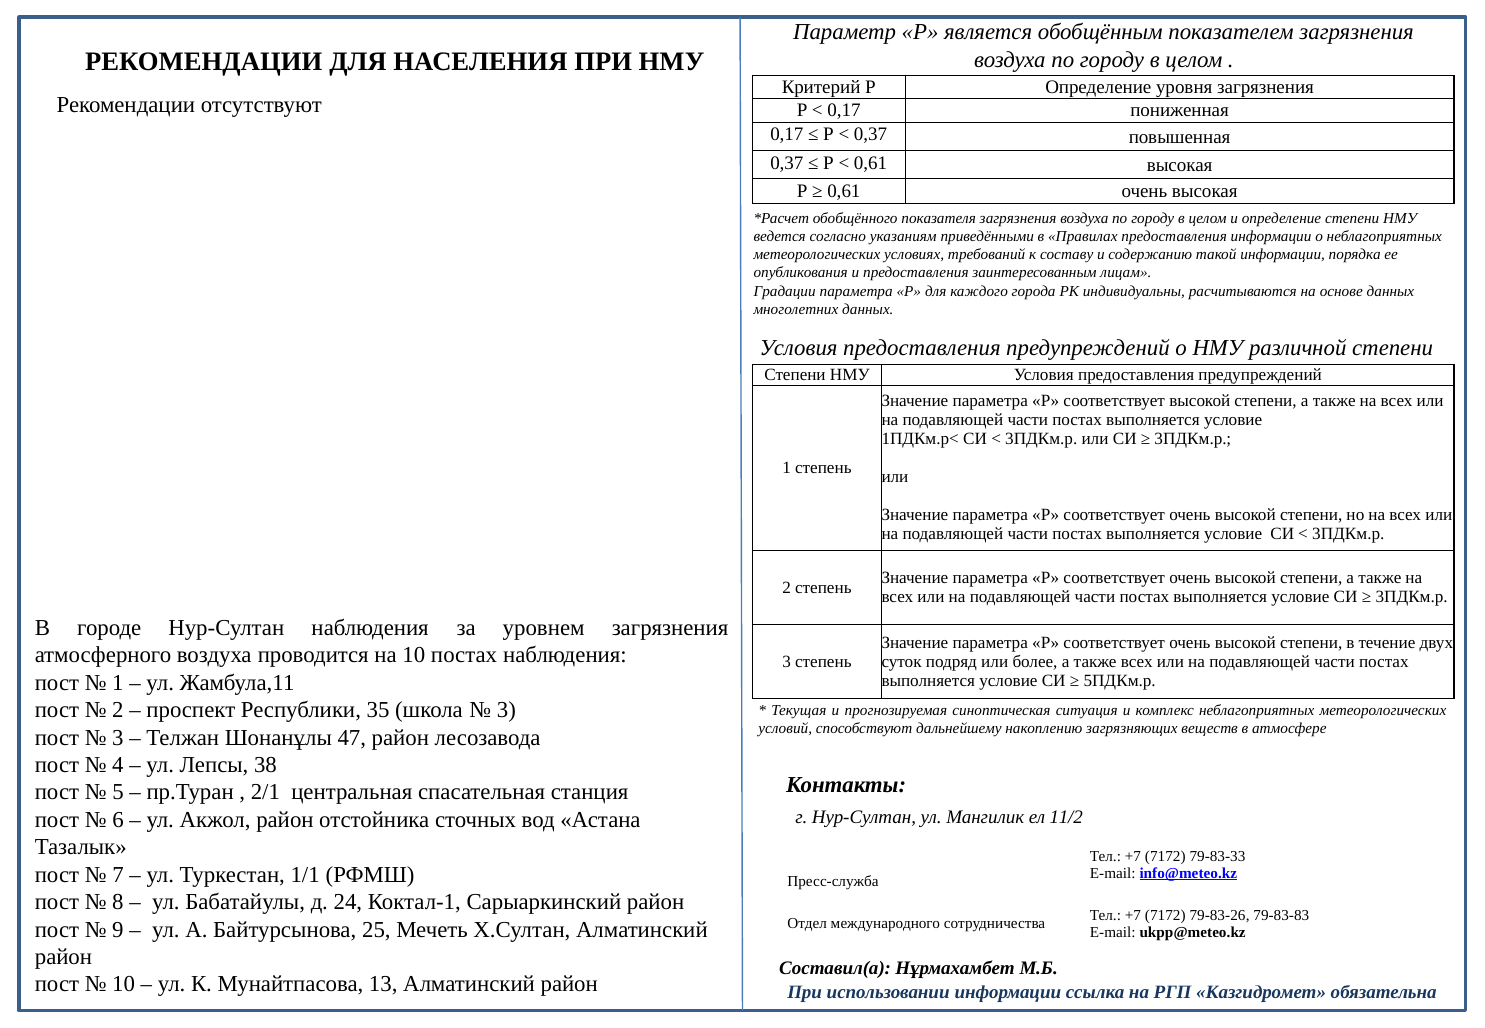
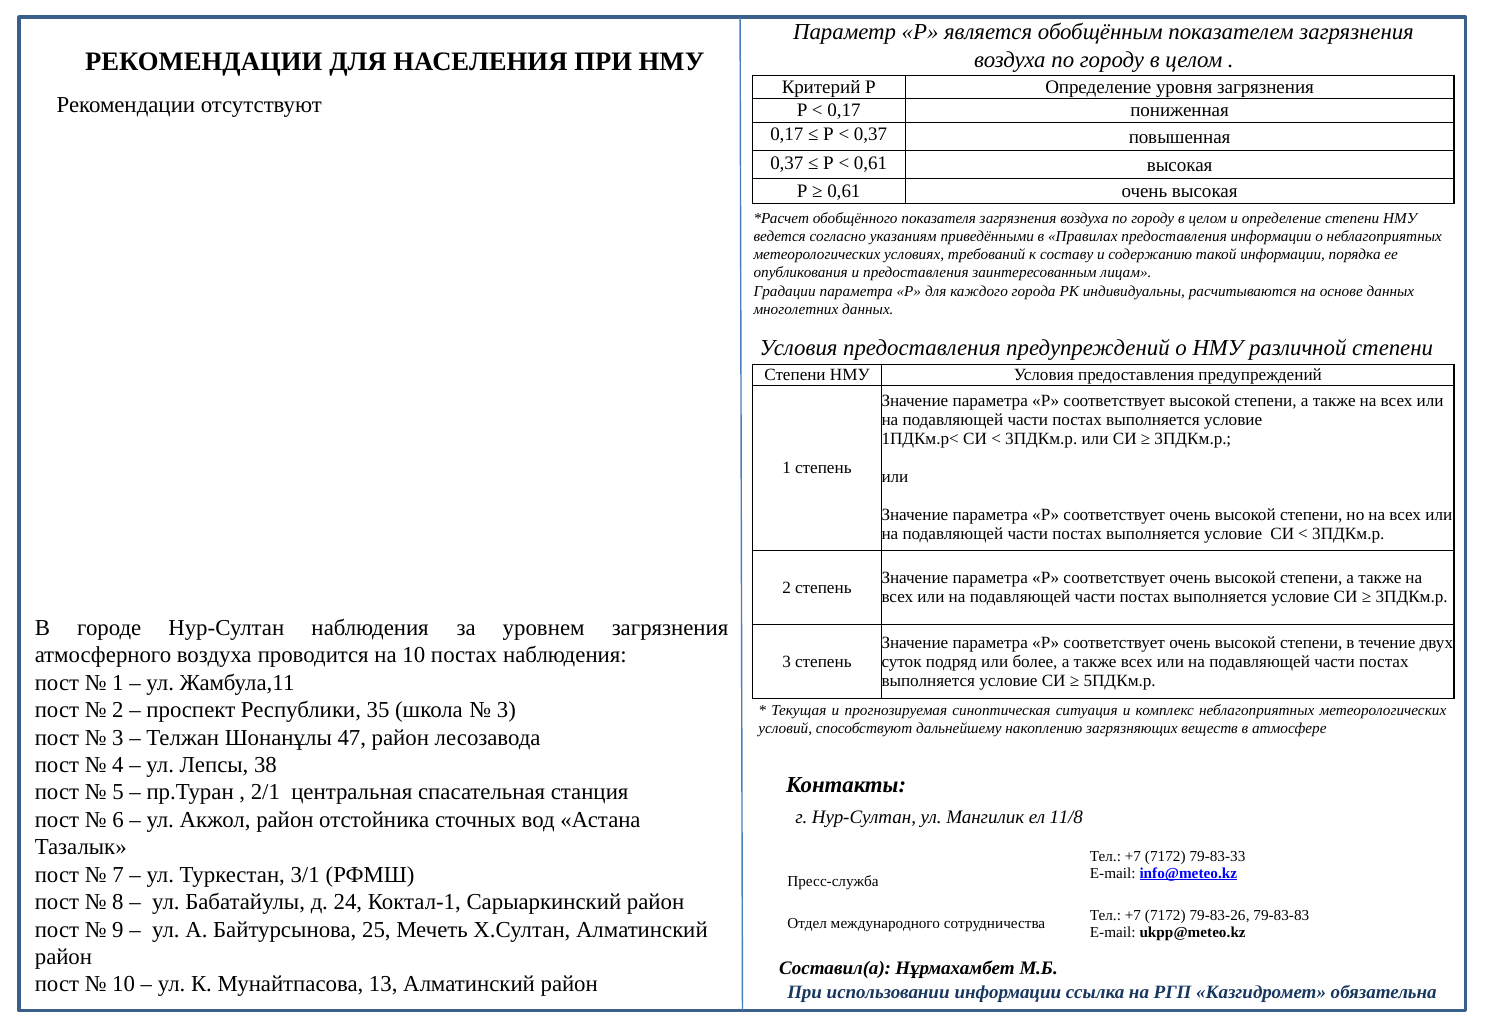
11/2: 11/2 -> 11/8 (1066, 817)
1/1: 1/1 -> 3/1 (305, 875)
